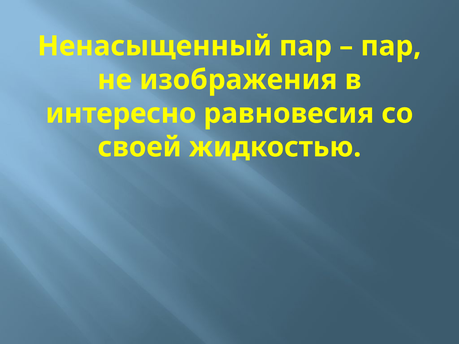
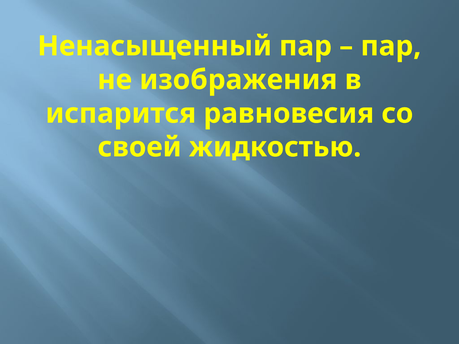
интересно: интересно -> испарится (121, 114)
